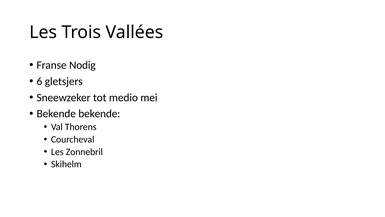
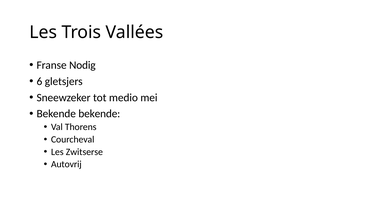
Zonnebril: Zonnebril -> Zwitserse (84, 152)
Skihelm: Skihelm -> Autovrij (66, 164)
